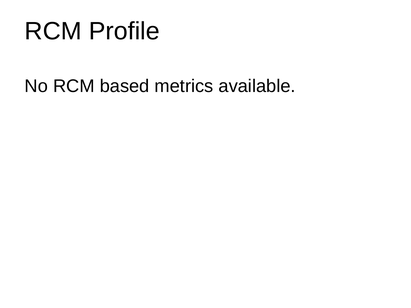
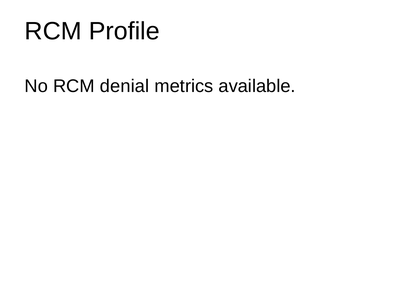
based: based -> denial (124, 86)
